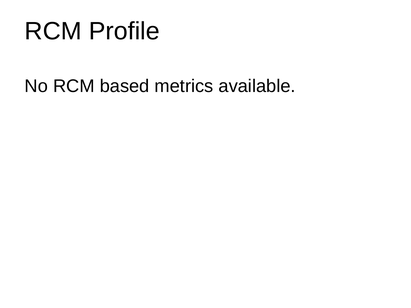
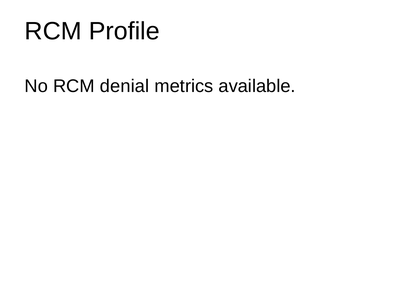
based: based -> denial (124, 86)
